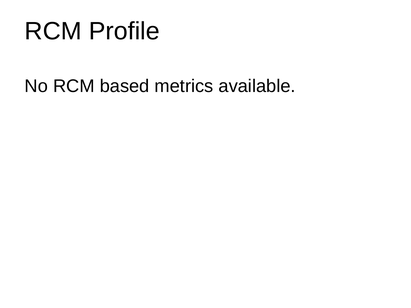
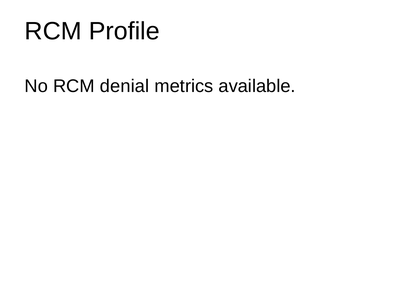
based: based -> denial (124, 86)
